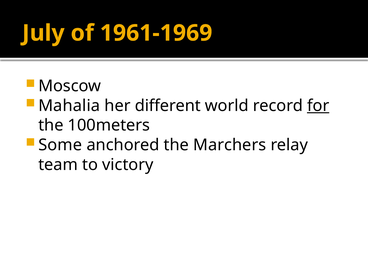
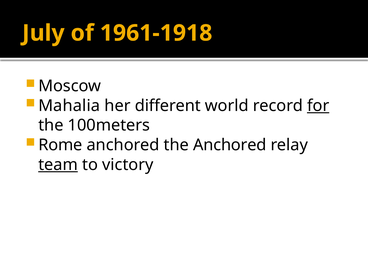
1961-1969: 1961-1969 -> 1961-1918 (156, 33)
Some: Some -> Rome (60, 145)
the Marchers: Marchers -> Anchored (230, 145)
team underline: none -> present (58, 165)
